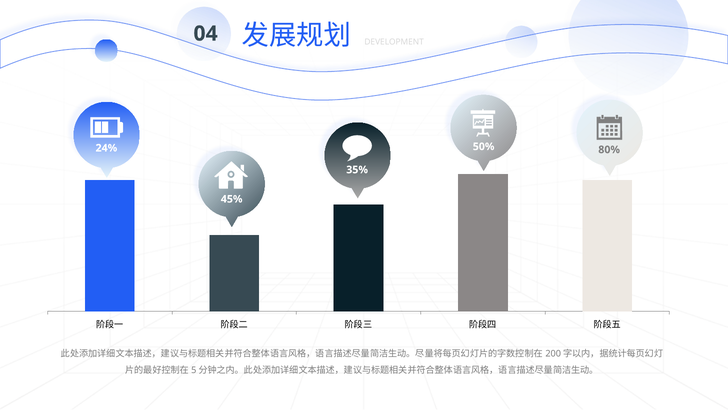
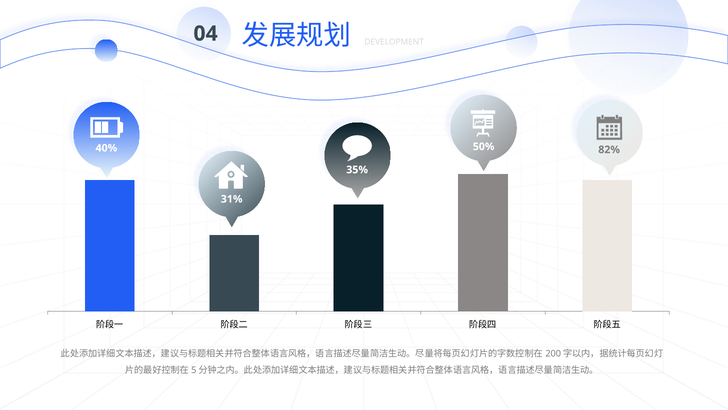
80%: 80% -> 82% (609, 150)
24%: 24% -> 40% (106, 148)
45%: 45% -> 31% (232, 199)
